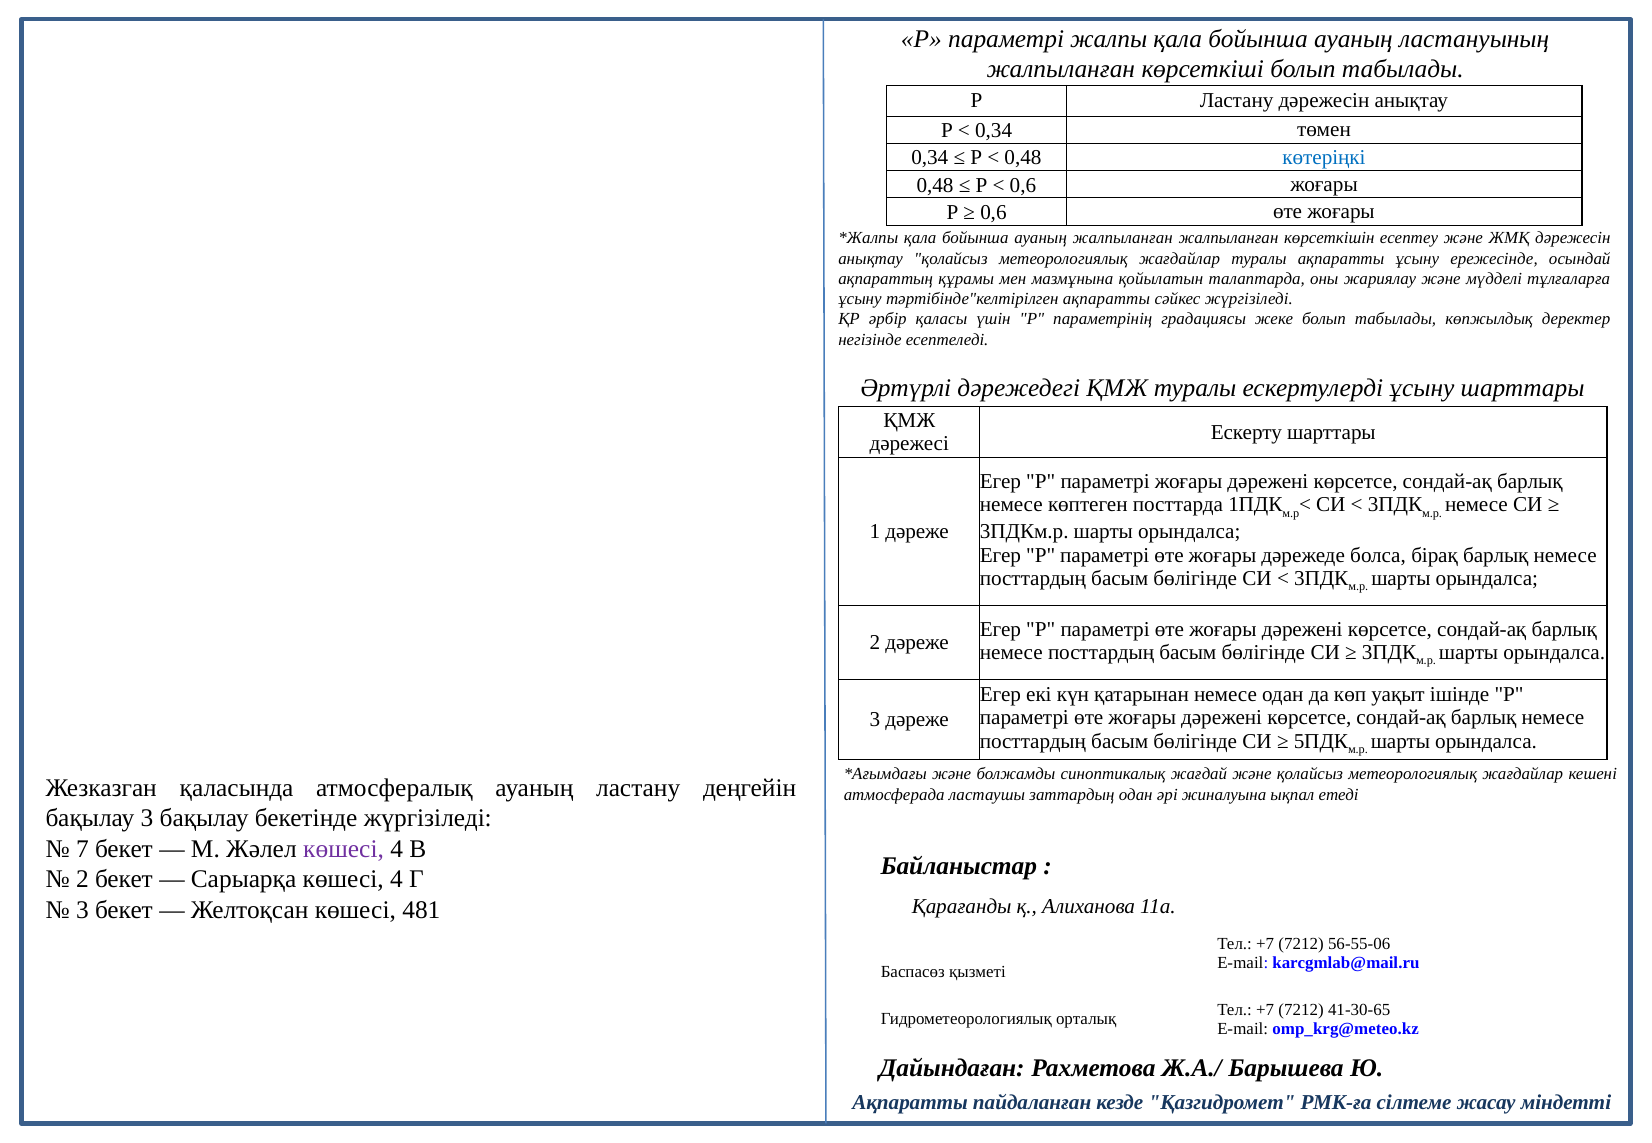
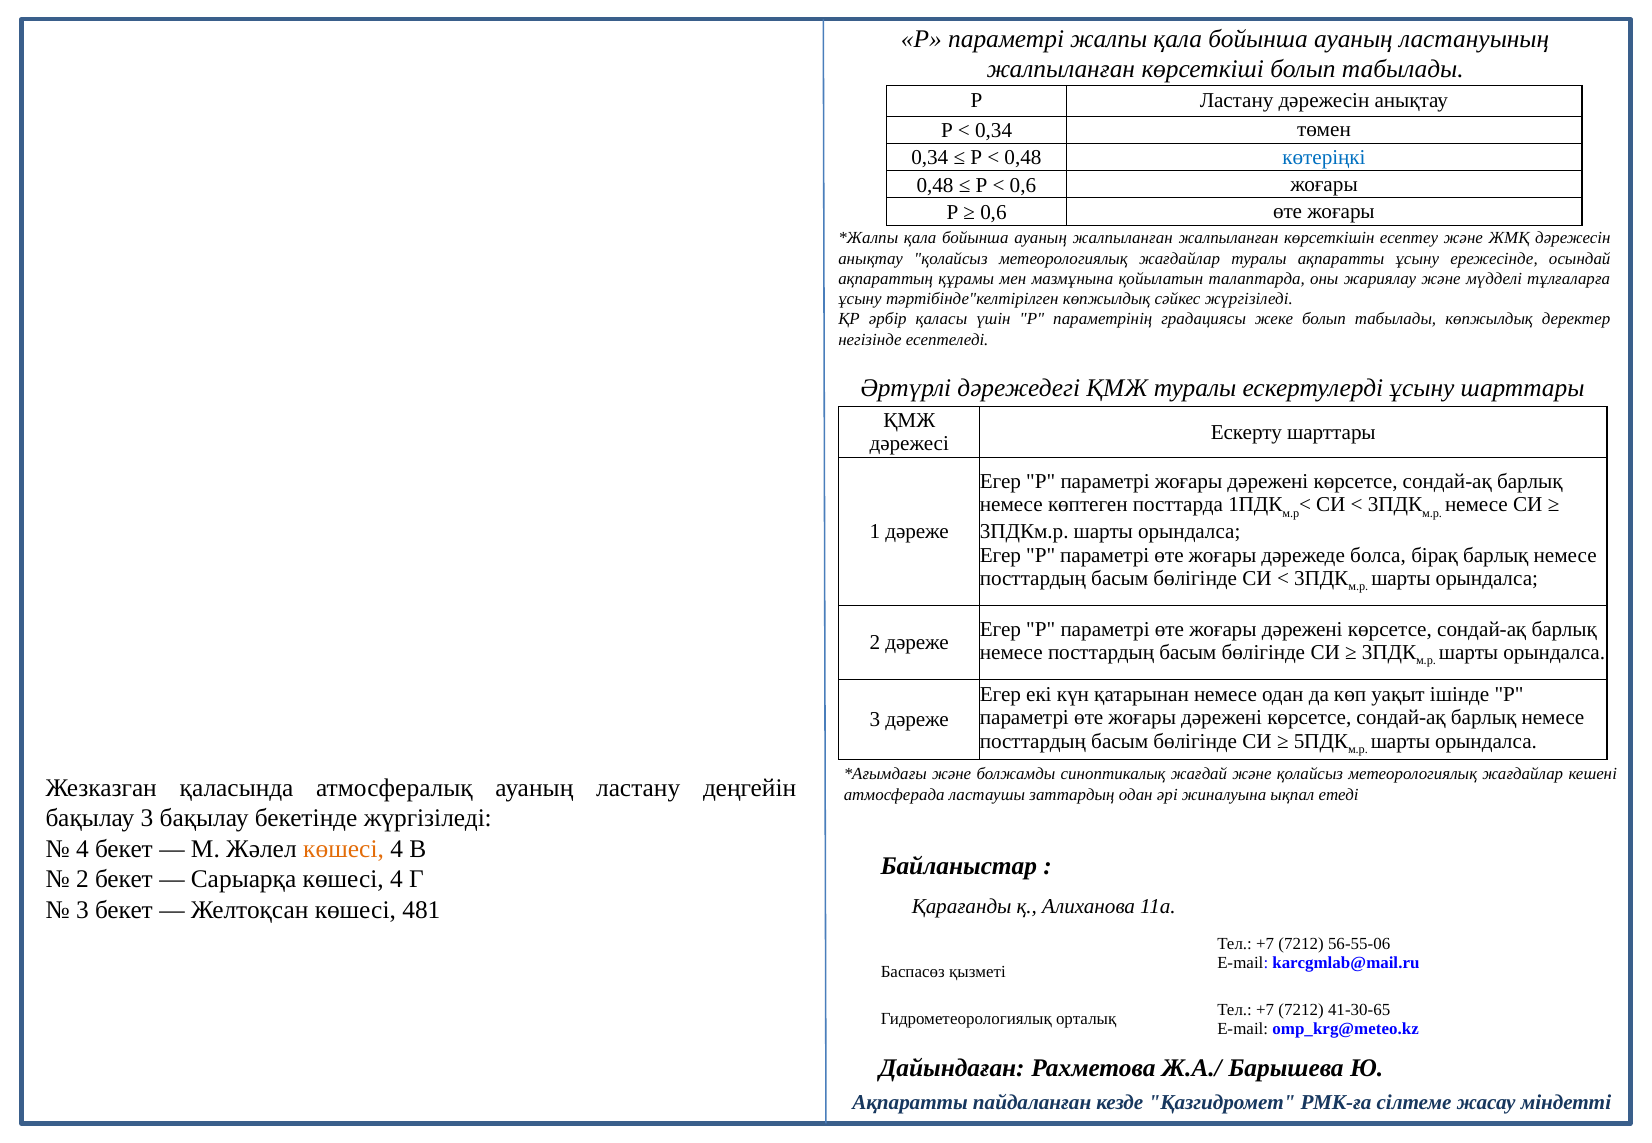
тәртібінде"келтірілген ақпаратты: ақпаратты -> көпжылдық (1107, 299)
7: 7 -> 4 (82, 849)
көшесі colour: purple -> orange (344, 849)
